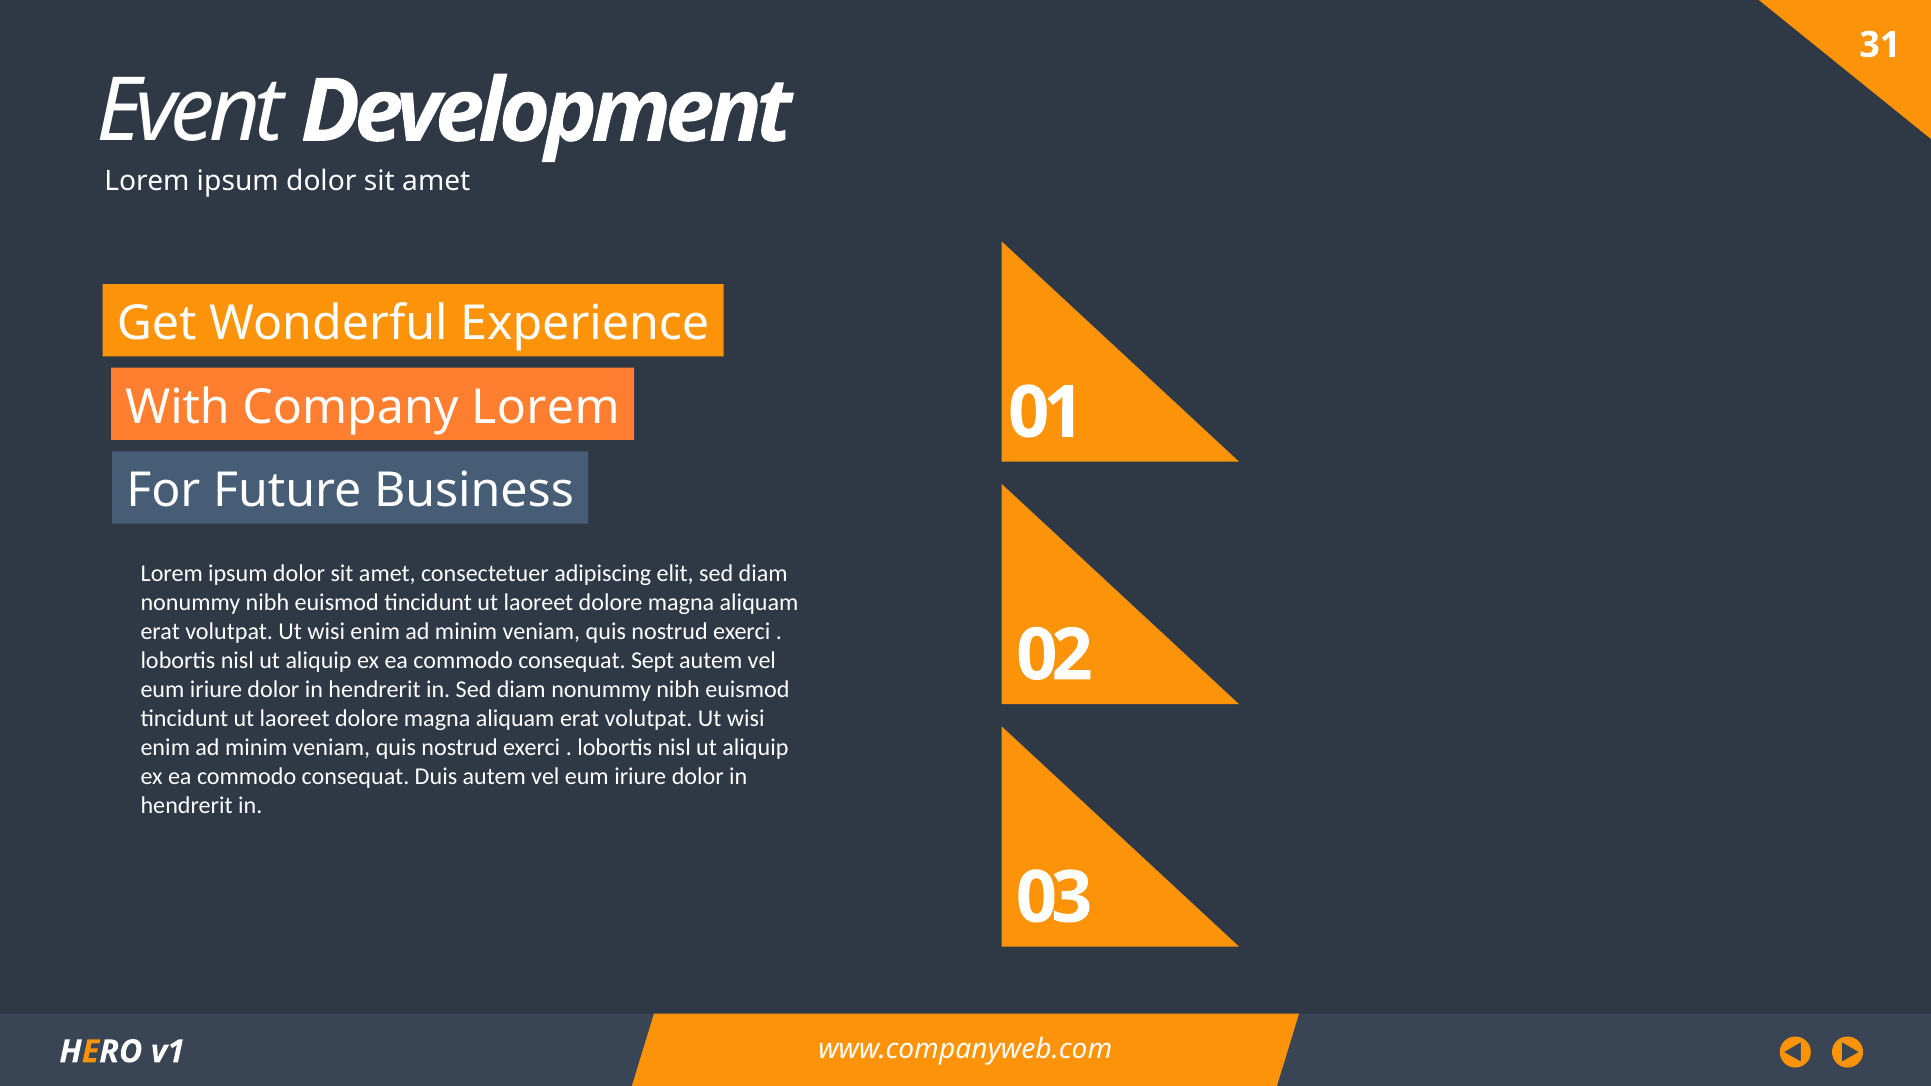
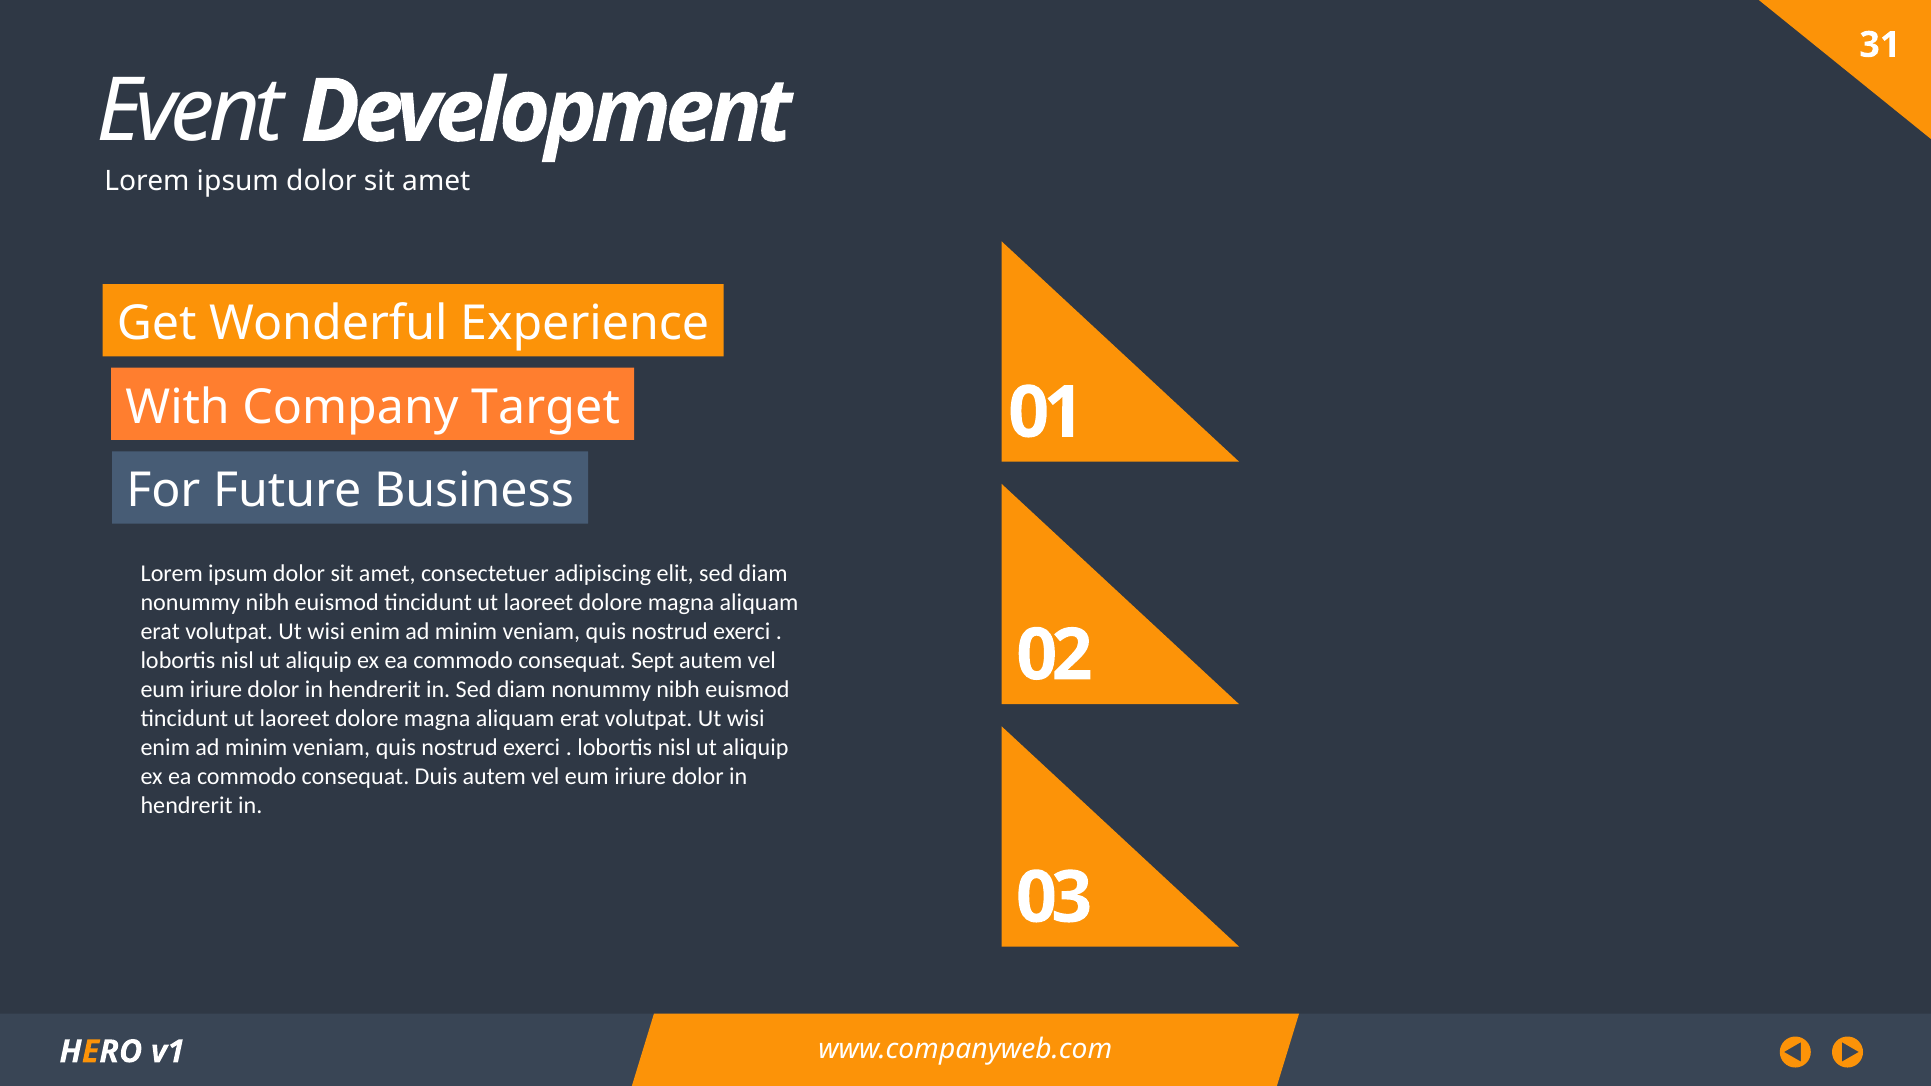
Company Lorem: Lorem -> Target (546, 407)
